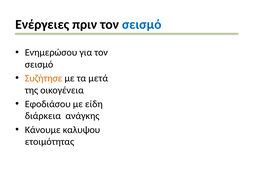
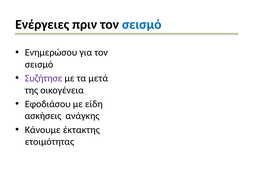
Συζήτησε colour: orange -> purple (44, 78)
διάρκεια: διάρκεια -> ασκήσεις (43, 116)
καλυψου: καλυψου -> έκτακτης (81, 130)
